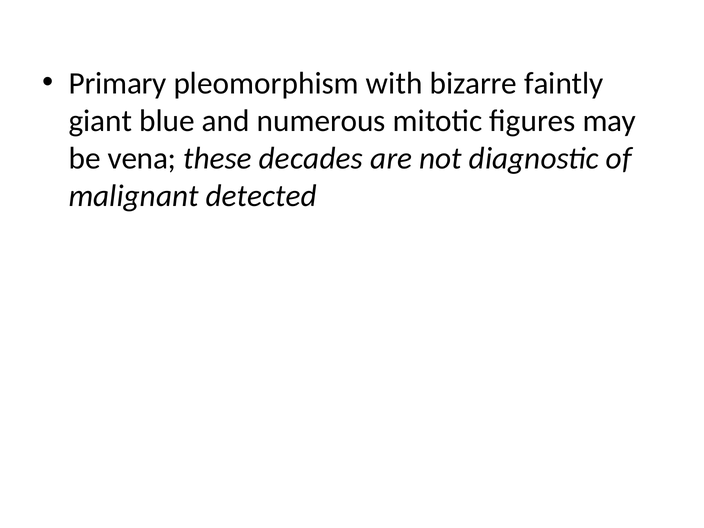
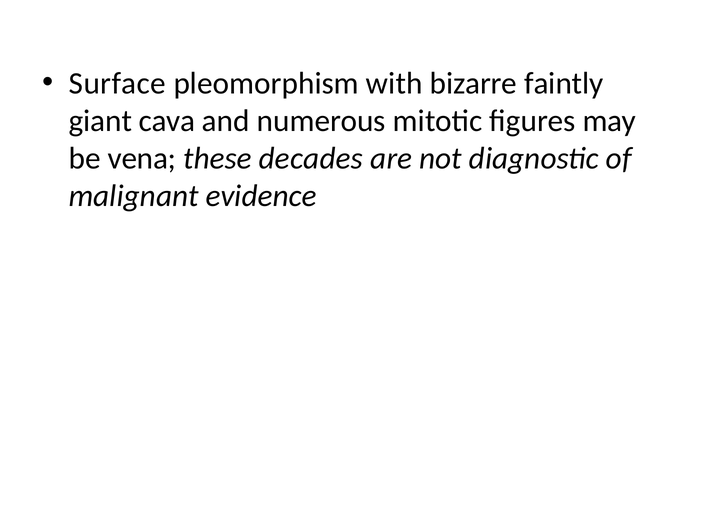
Primary: Primary -> Surface (117, 83)
blue: blue -> cava (167, 121)
detected: detected -> evidence (261, 196)
